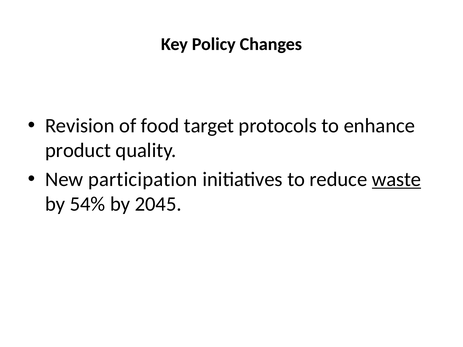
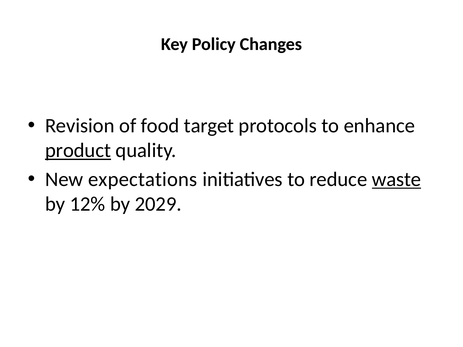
product underline: none -> present (78, 151)
participation: participation -> expectations (143, 179)
54%: 54% -> 12% (88, 204)
2045: 2045 -> 2029 (158, 204)
